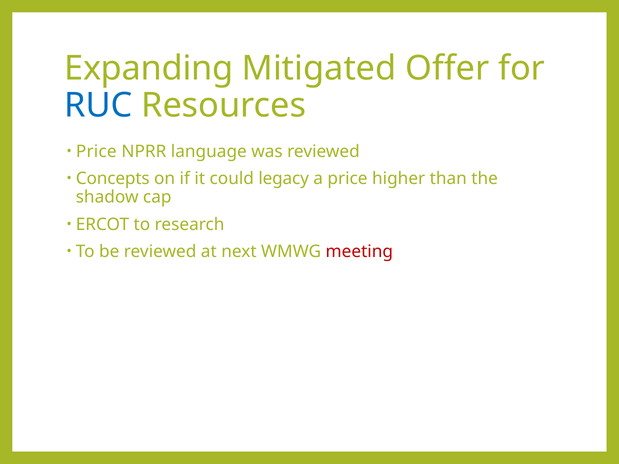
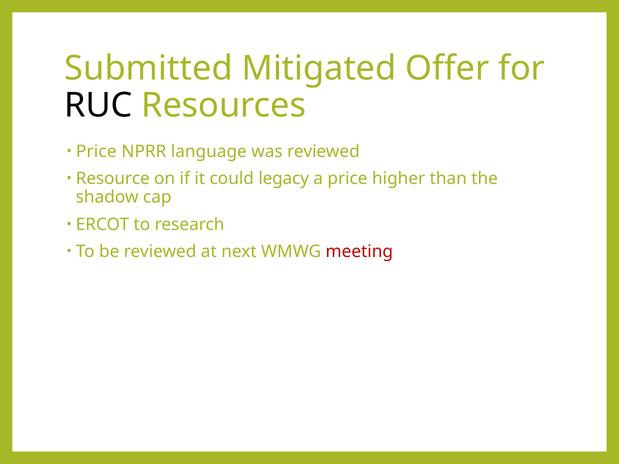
Expanding: Expanding -> Submitted (149, 68)
RUC colour: blue -> black (98, 105)
Concepts: Concepts -> Resource (113, 179)
